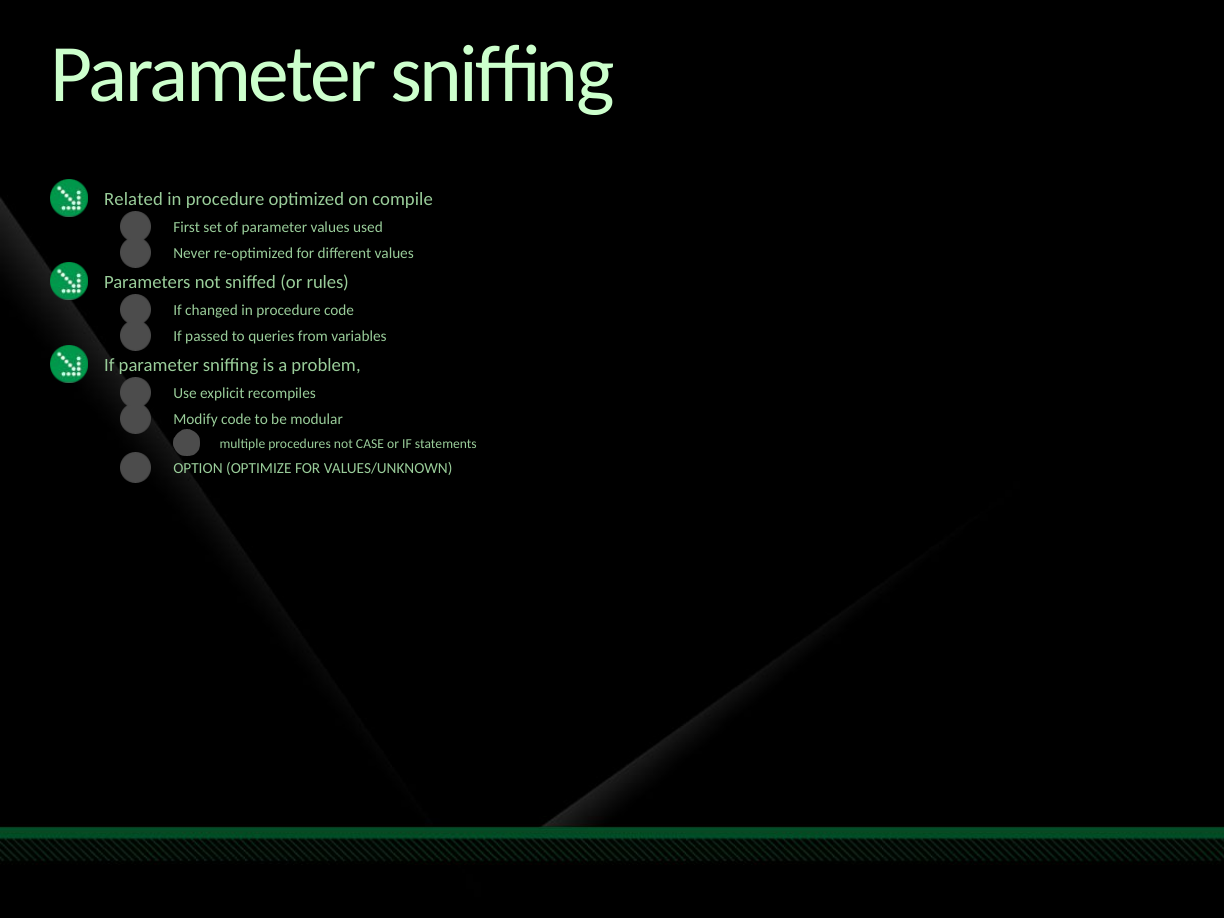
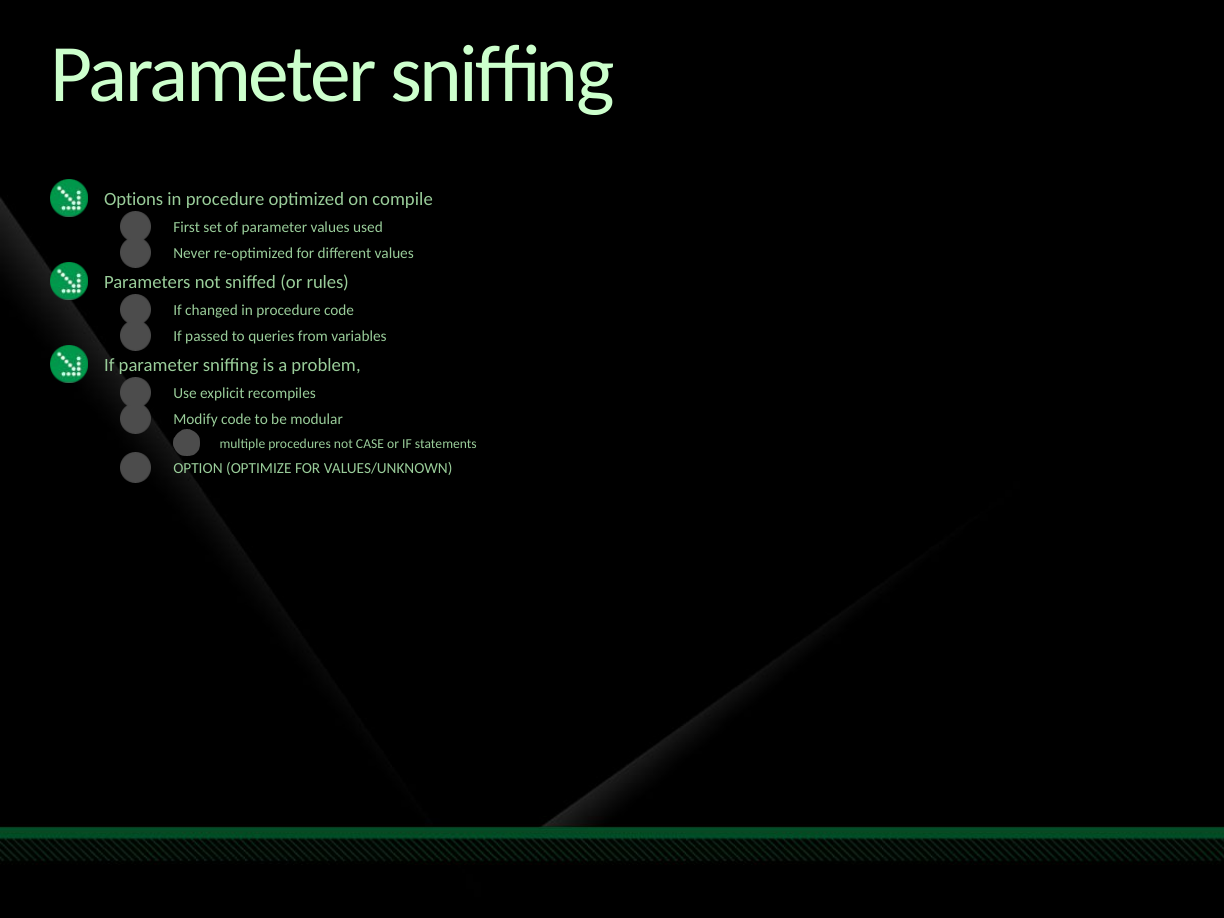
Related: Related -> Options (134, 199)
